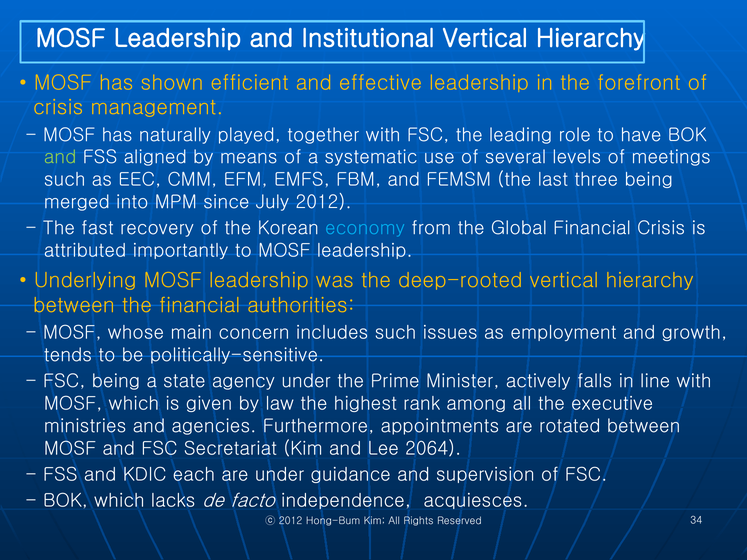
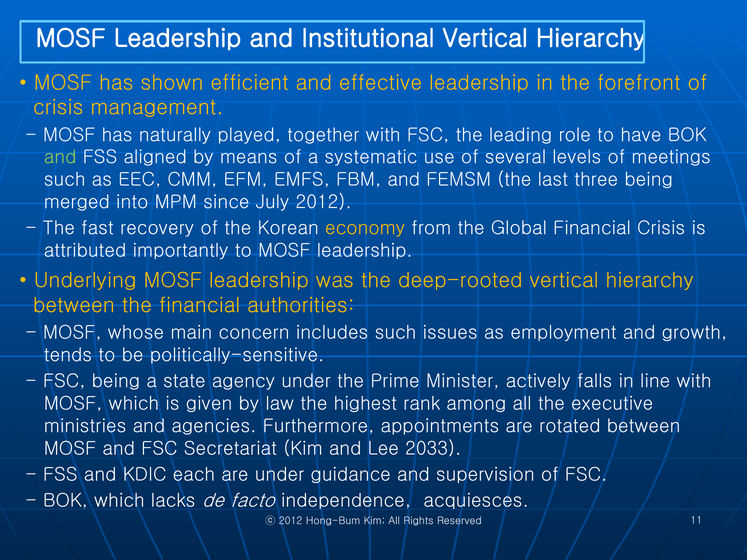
economy colour: light blue -> yellow (365, 228)
2064: 2064 -> 2033 (433, 449)
34: 34 -> 11 (696, 521)
